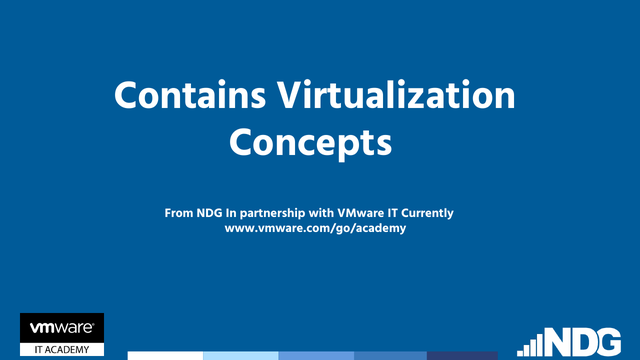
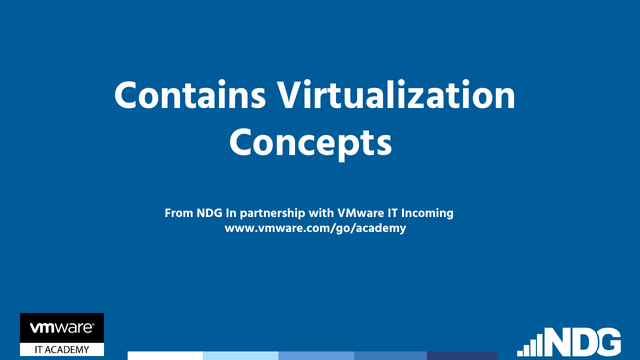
Currently: Currently -> Incoming (427, 213)
